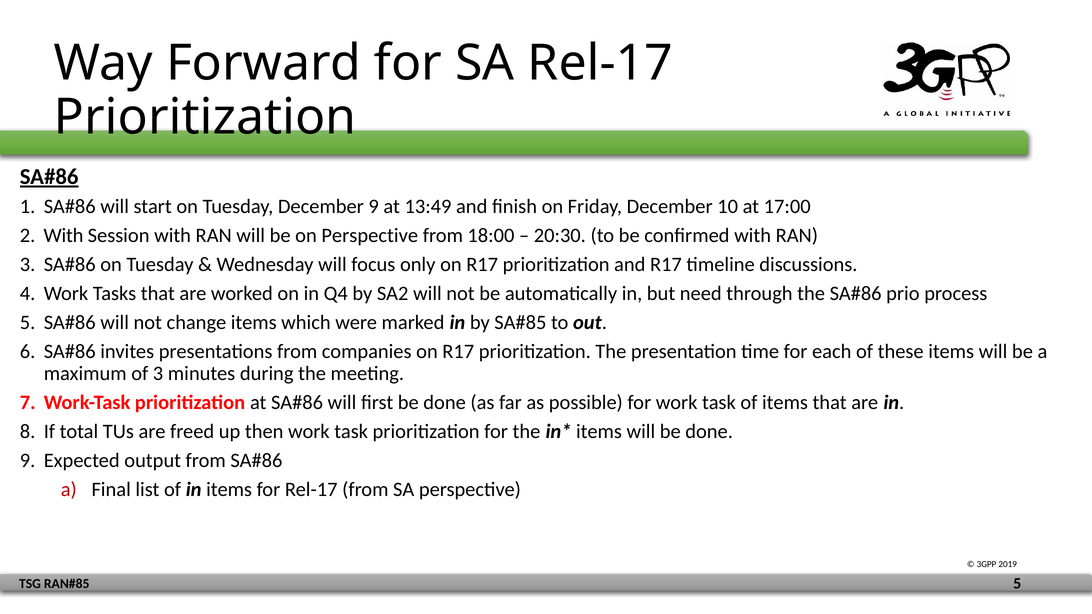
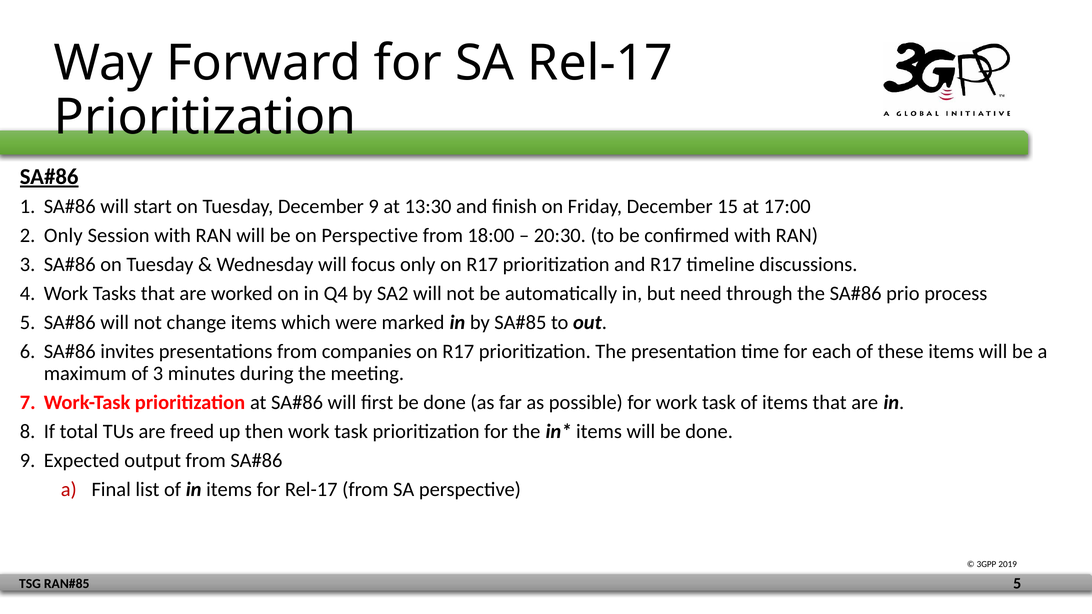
13:49: 13:49 -> 13:30 (428, 207)
10: 10 -> 15 (728, 207)
With: With -> Only (63, 236)
